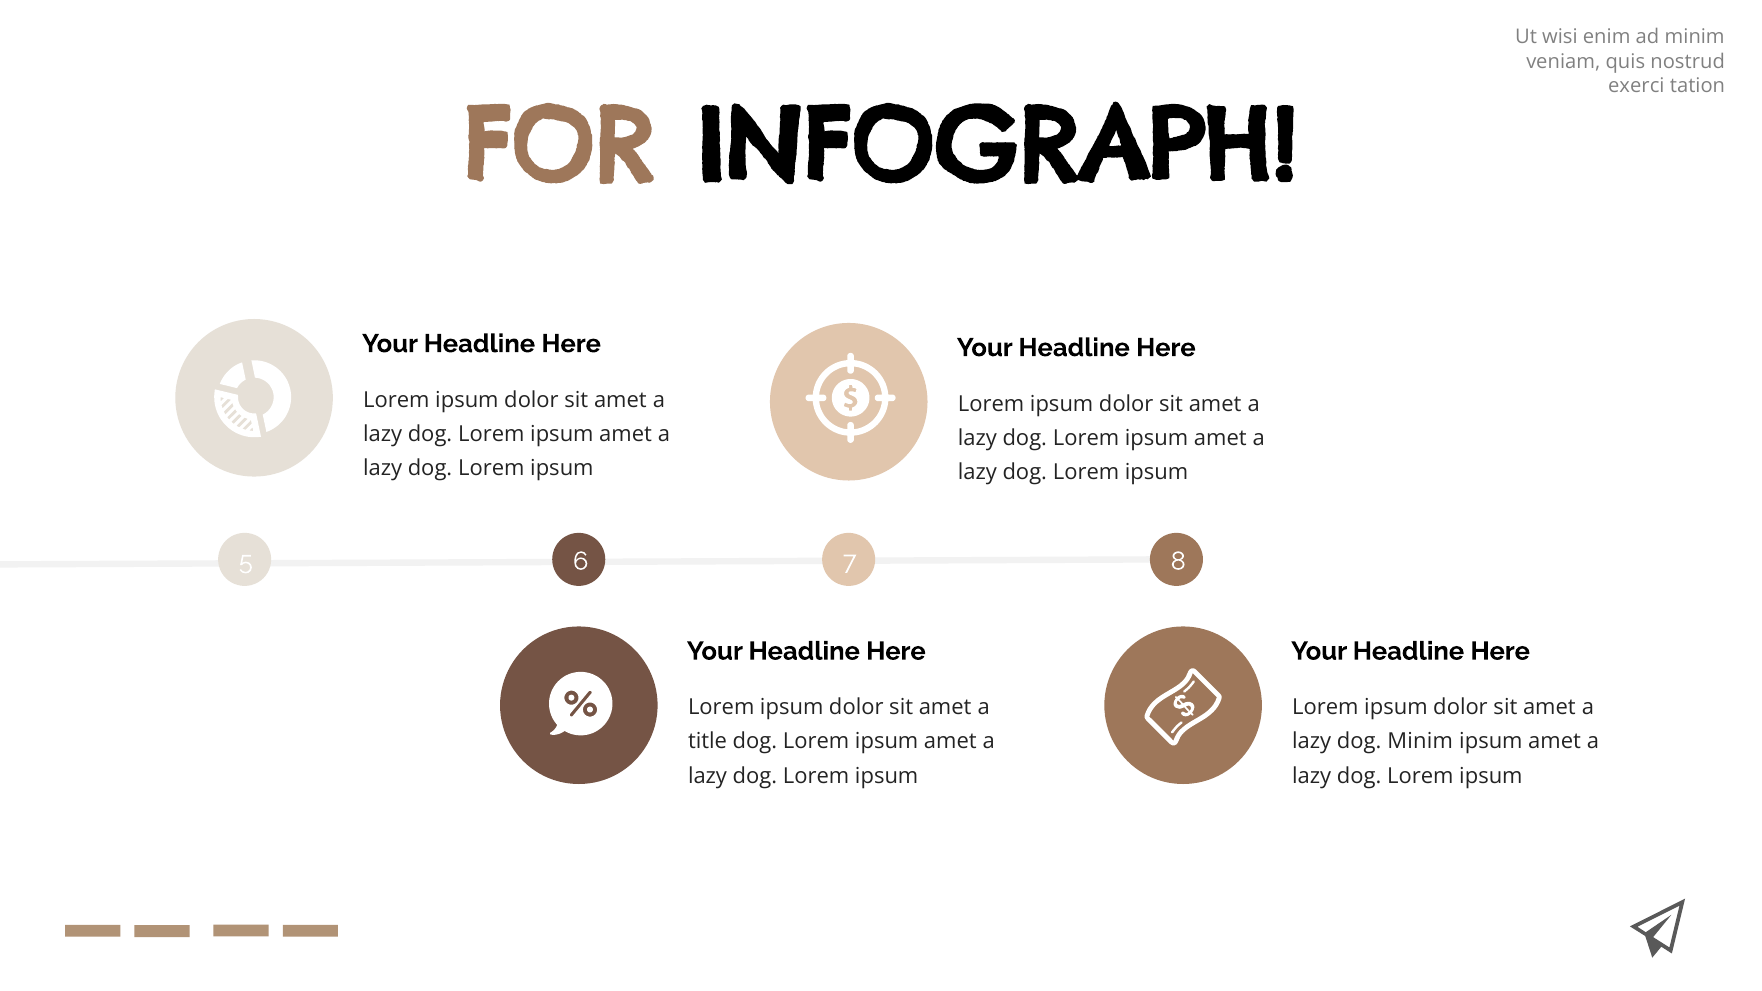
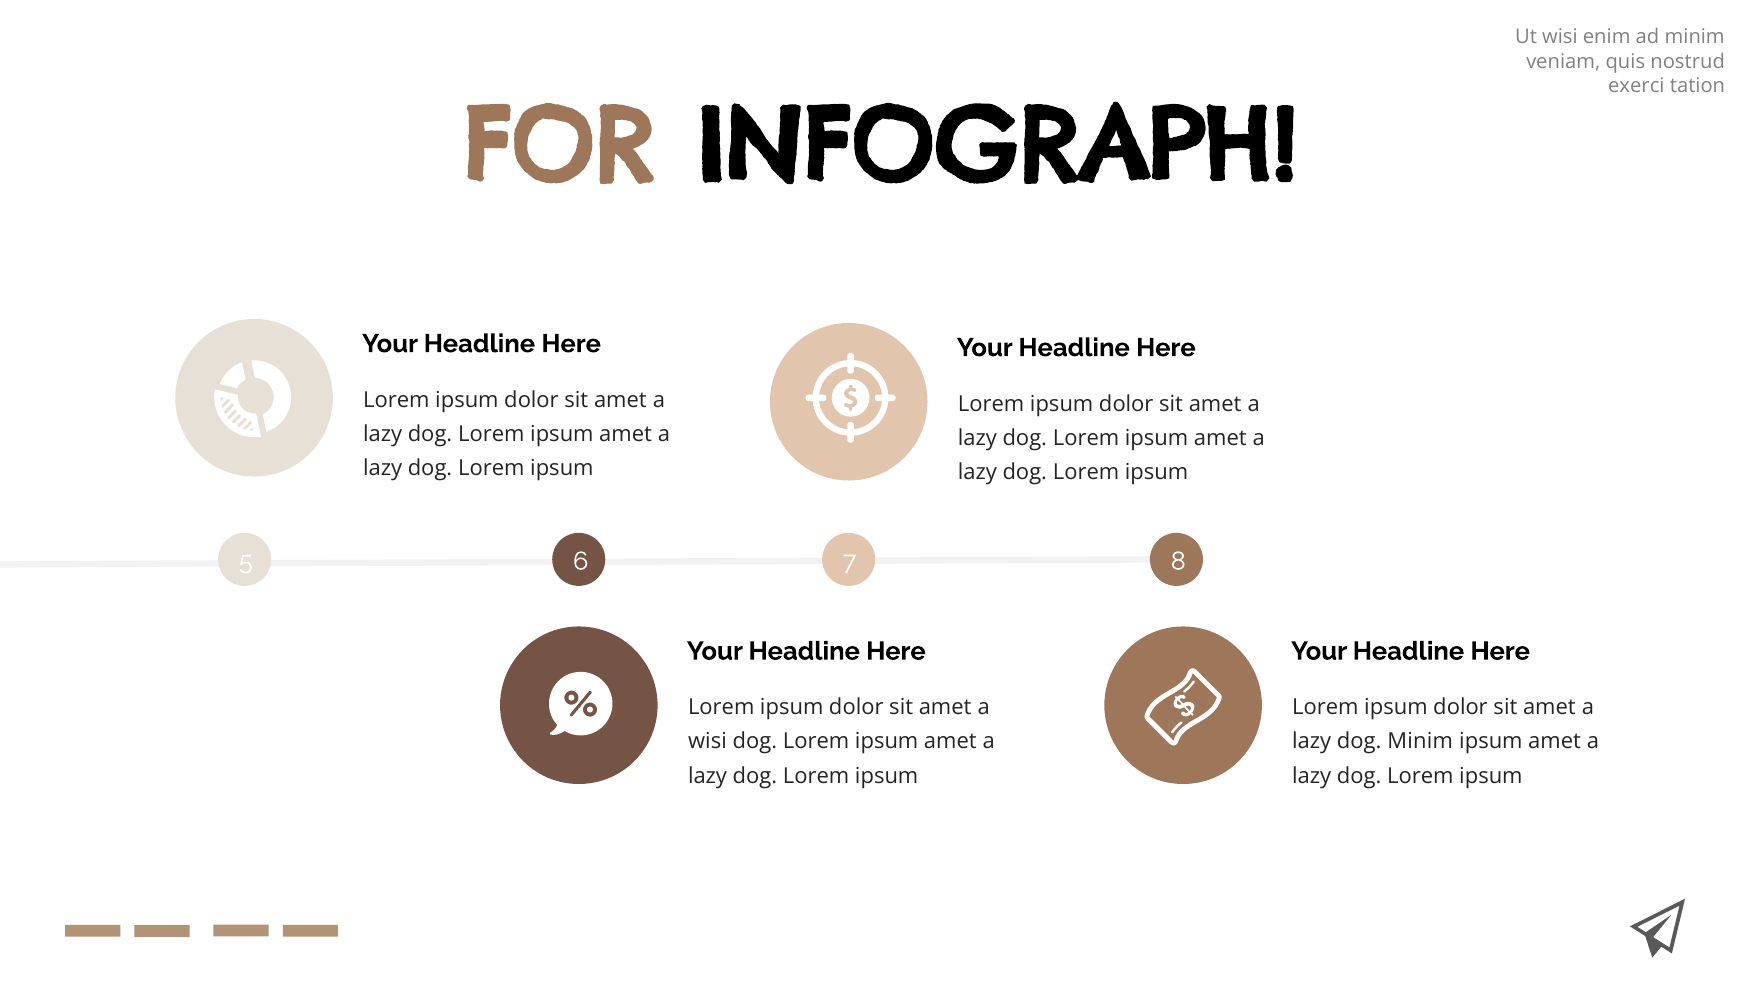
title: title -> wisi (707, 742)
